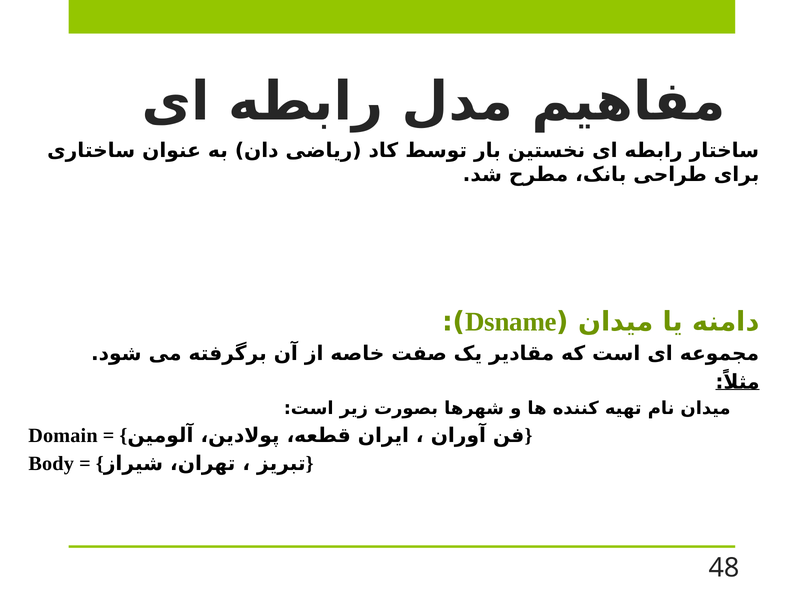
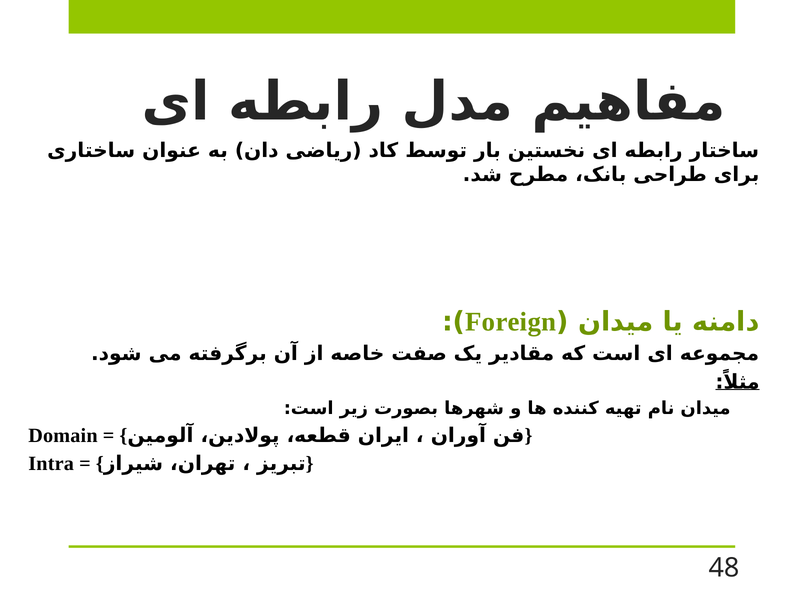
Dsname: Dsname -> Foreign (511, 322)
Body: Body -> Intra (51, 464)
